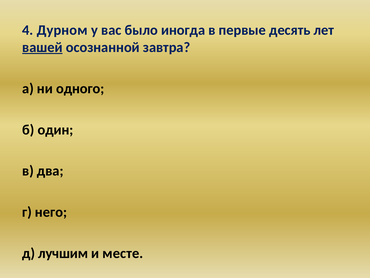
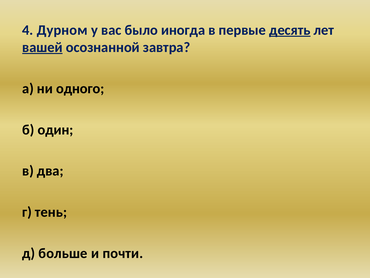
десять underline: none -> present (290, 30)
него: него -> тень (51, 212)
лучшим: лучшим -> больше (63, 253)
месте: месте -> почти (123, 253)
